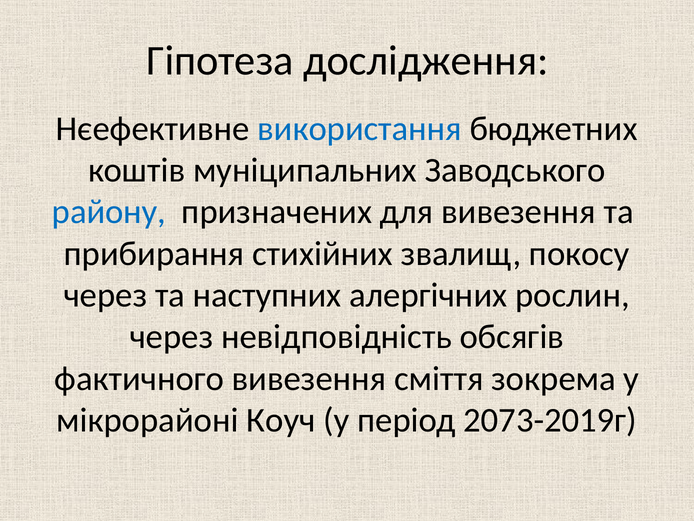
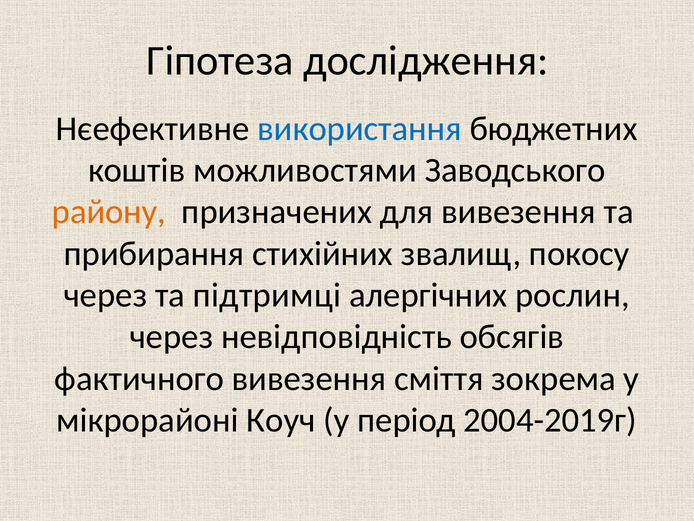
муніципальних: муніципальних -> можливостями (305, 170)
району colour: blue -> orange (109, 212)
наступних: наступних -> підтримці (267, 295)
2073-2019г: 2073-2019г -> 2004-2019г (550, 420)
